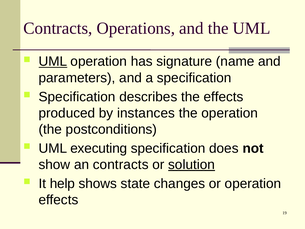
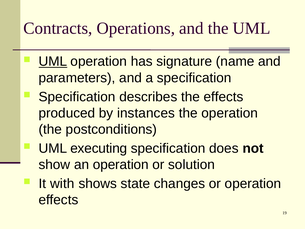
an contracts: contracts -> operation (121, 164)
solution underline: present -> none (192, 164)
help: help -> with (62, 183)
